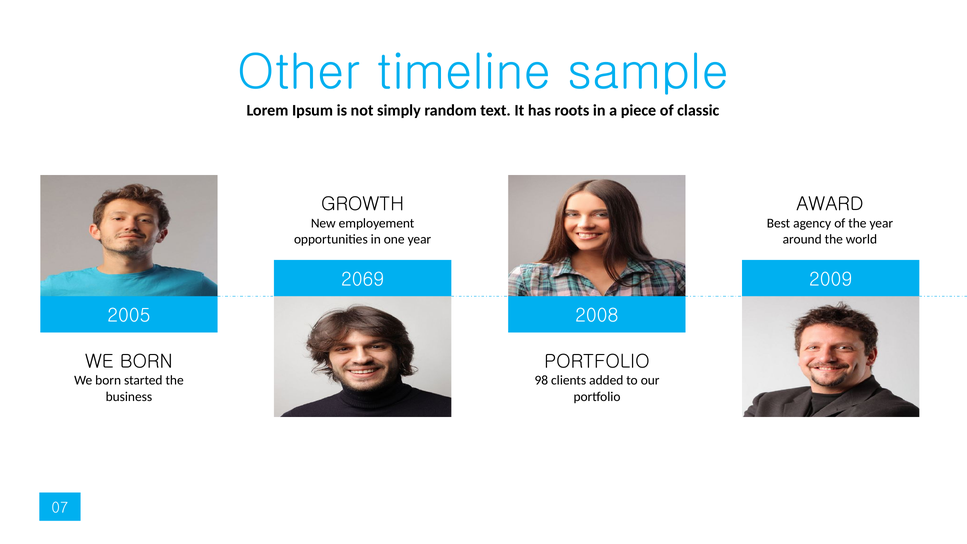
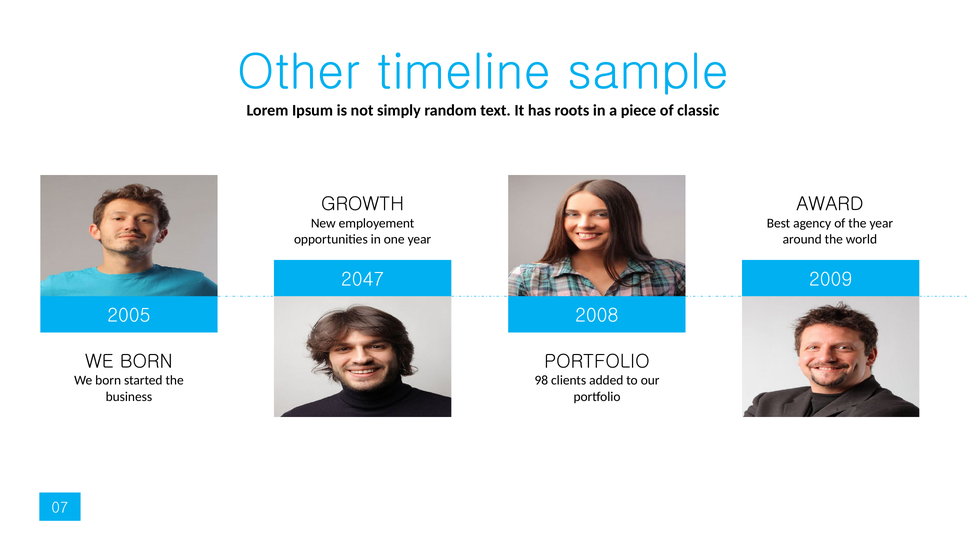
2069: 2069 -> 2047 (363, 279)
